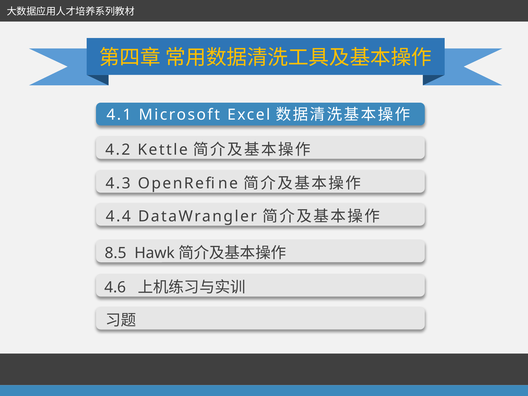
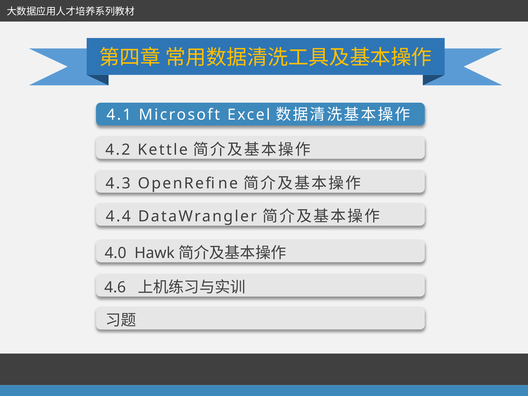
8.5: 8.5 -> 4.0 (116, 253)
